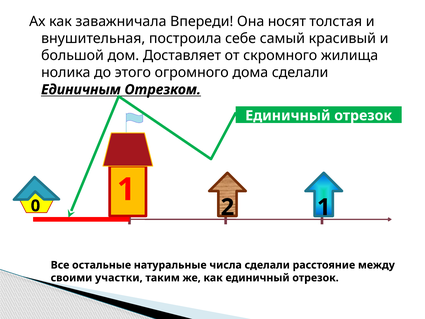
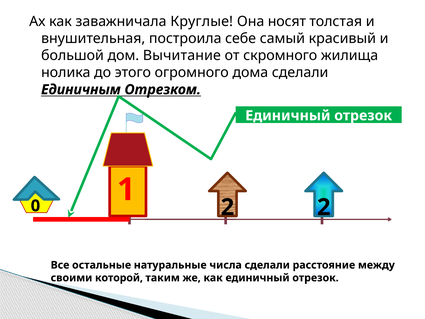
Впереди: Впереди -> Круглые (202, 22)
Доставляет: Доставляет -> Вычитание (182, 56)
1: 1 -> 2 (324, 207)
участки: участки -> которой (119, 278)
